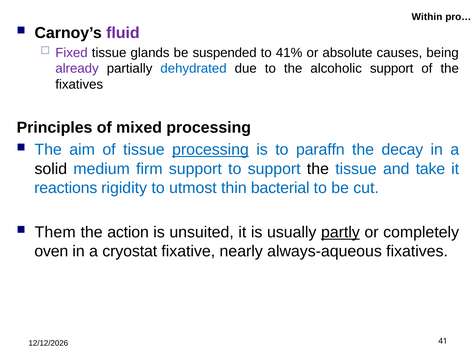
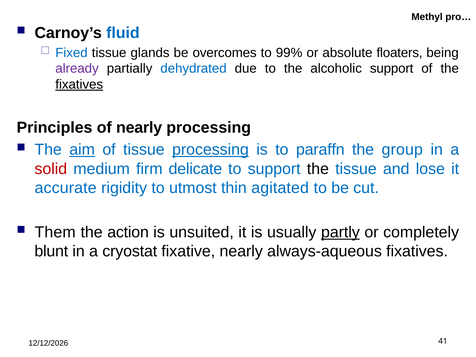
Within: Within -> Methyl (427, 17)
fluid colour: purple -> blue (123, 33)
Fixed colour: purple -> blue (72, 53)
suspended: suspended -> overcomes (225, 53)
41%: 41% -> 99% (289, 53)
causes: causes -> floaters (400, 53)
fixatives underline: none -> present (79, 84)
of mixed: mixed -> nearly (139, 128)
aim underline: none -> present (82, 150)
decay: decay -> group (402, 150)
solid colour: black -> red (51, 169)
firm support: support -> delicate (195, 169)
take: take -> lose (430, 169)
reactions: reactions -> accurate (66, 188)
bacterial: bacterial -> agitated (280, 188)
oven: oven -> blunt (51, 251)
